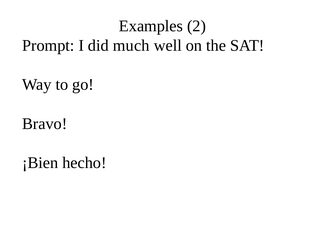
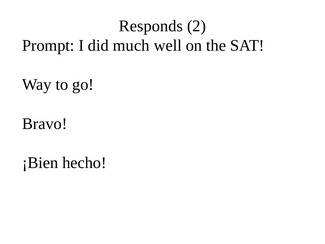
Examples: Examples -> Responds (151, 26)
